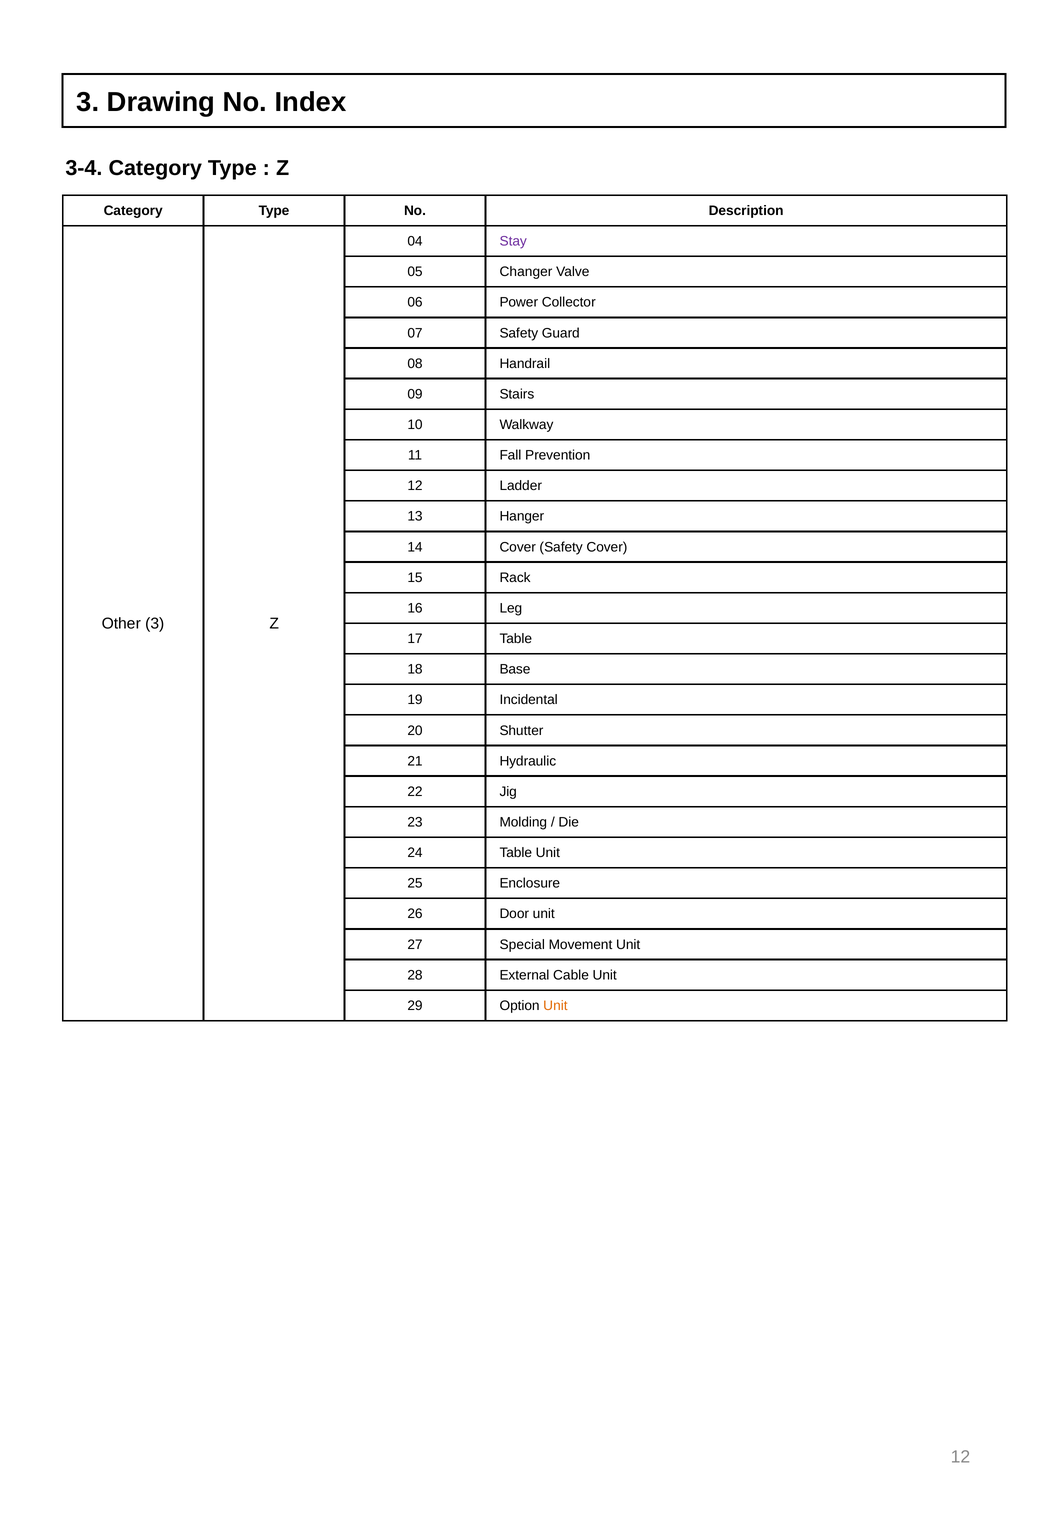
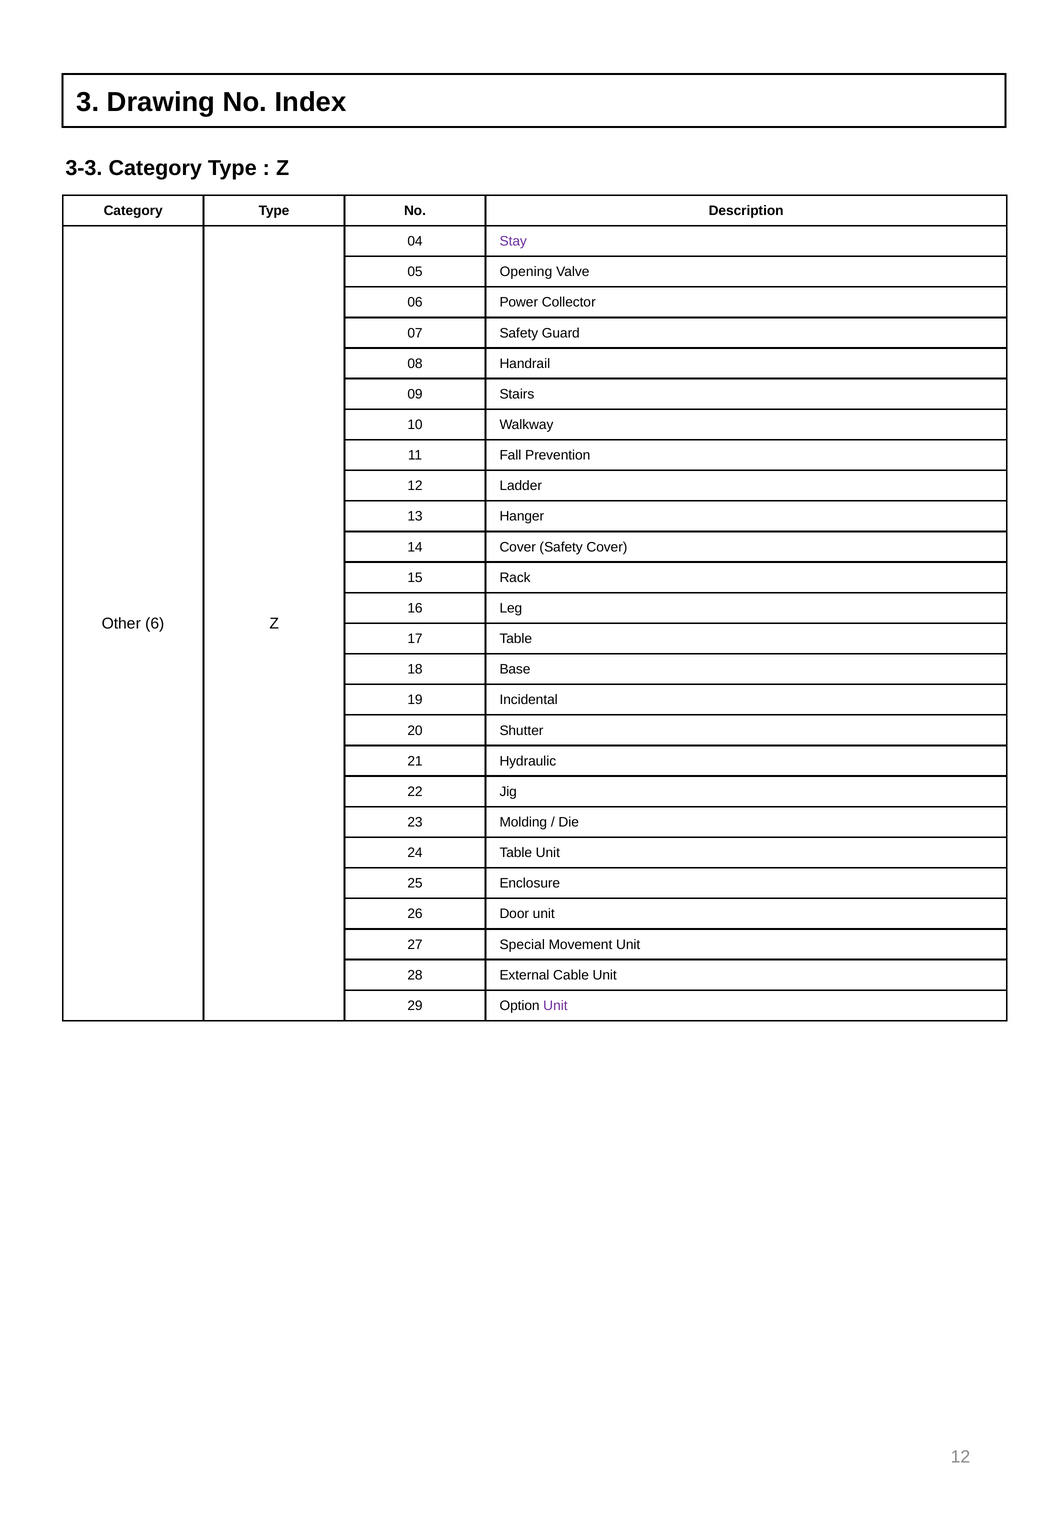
3-4: 3-4 -> 3-3 (84, 168)
Changer: Changer -> Opening (526, 272)
Other 3: 3 -> 6 (155, 623)
Unit colour: orange -> purple (555, 1006)
